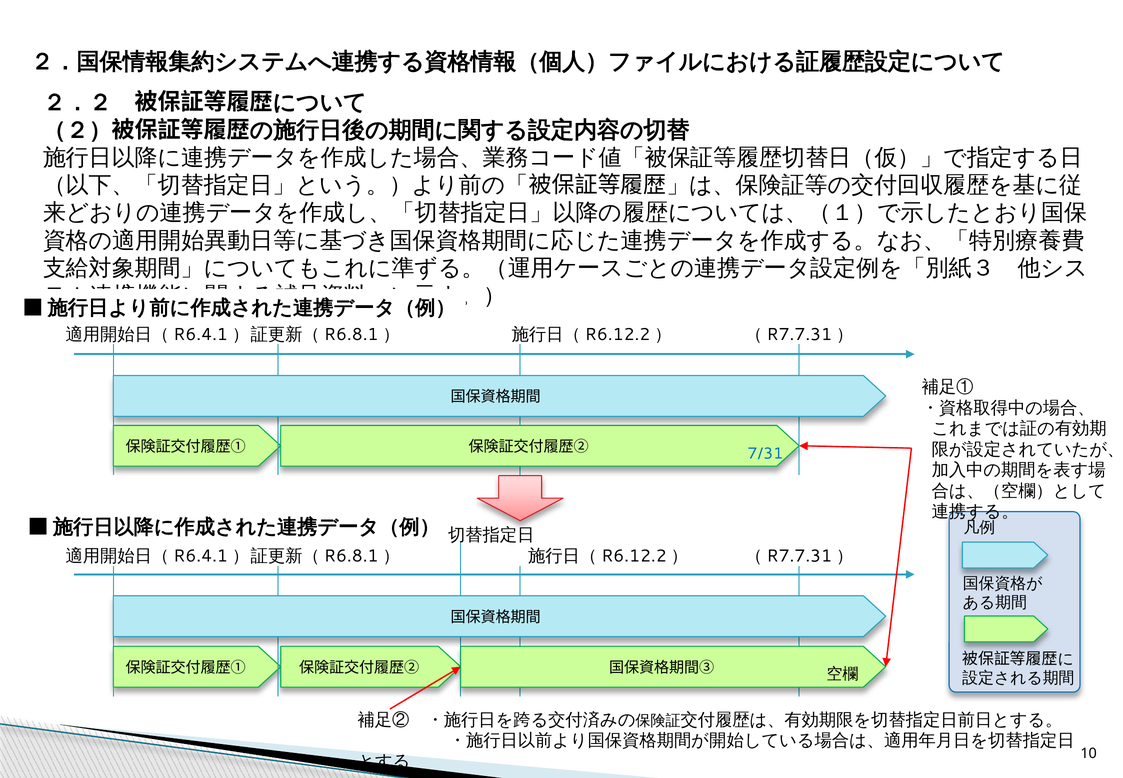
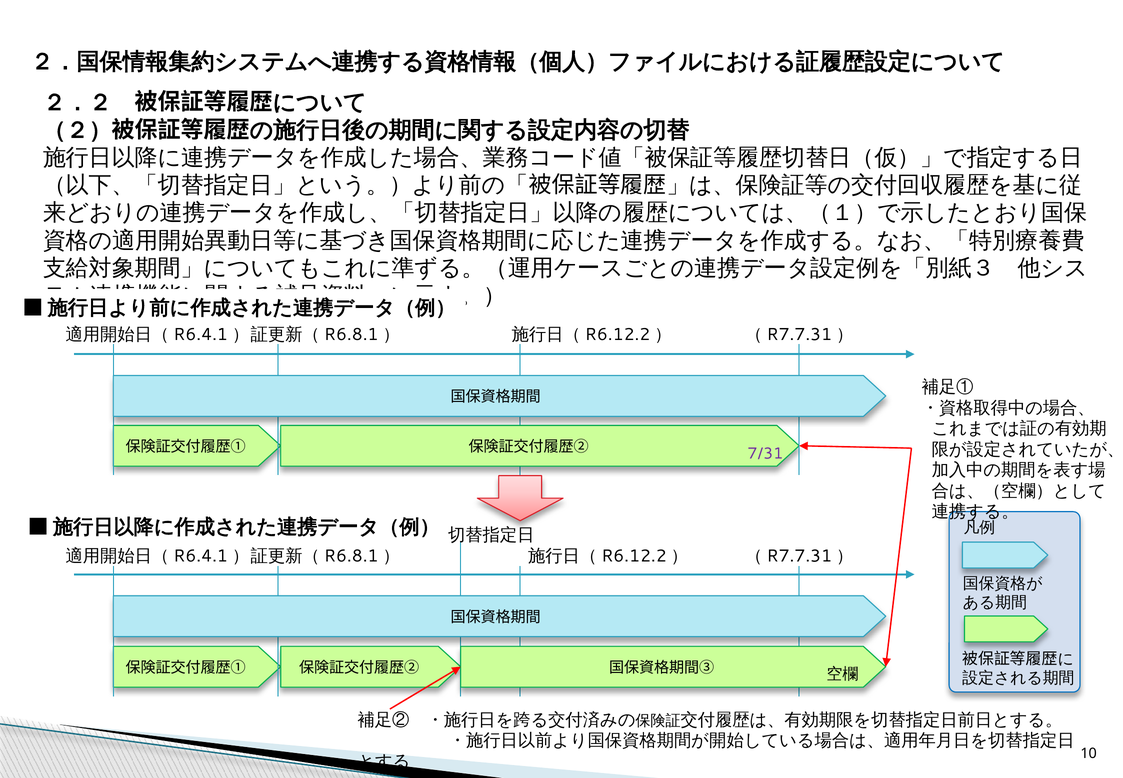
7/31 colour: blue -> purple (765, 453)
